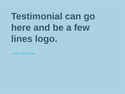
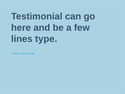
logo: logo -> type (46, 39)
